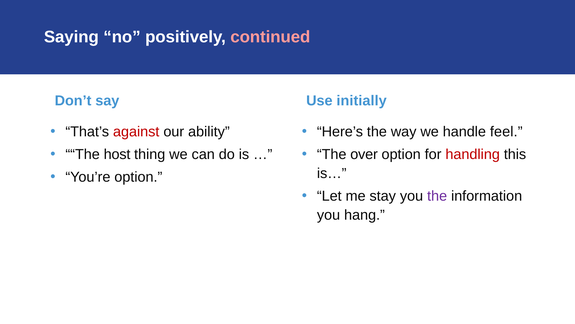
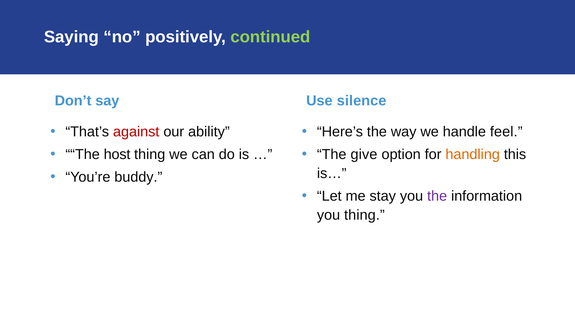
continued colour: pink -> light green (270, 37)
initially: initially -> silence (362, 101)
over: over -> give (364, 154)
handling colour: red -> orange (473, 154)
You’re option: option -> buddy (138, 177)
you hang: hang -> thing (364, 215)
